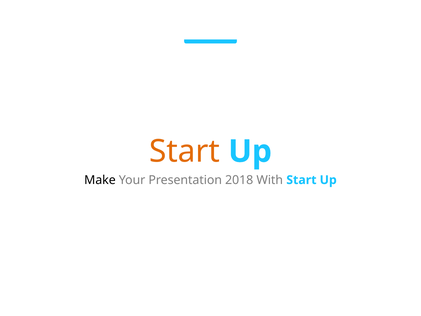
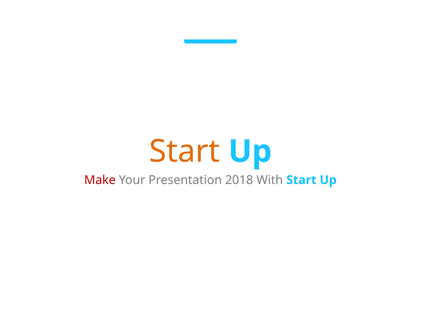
Make colour: black -> red (100, 180)
